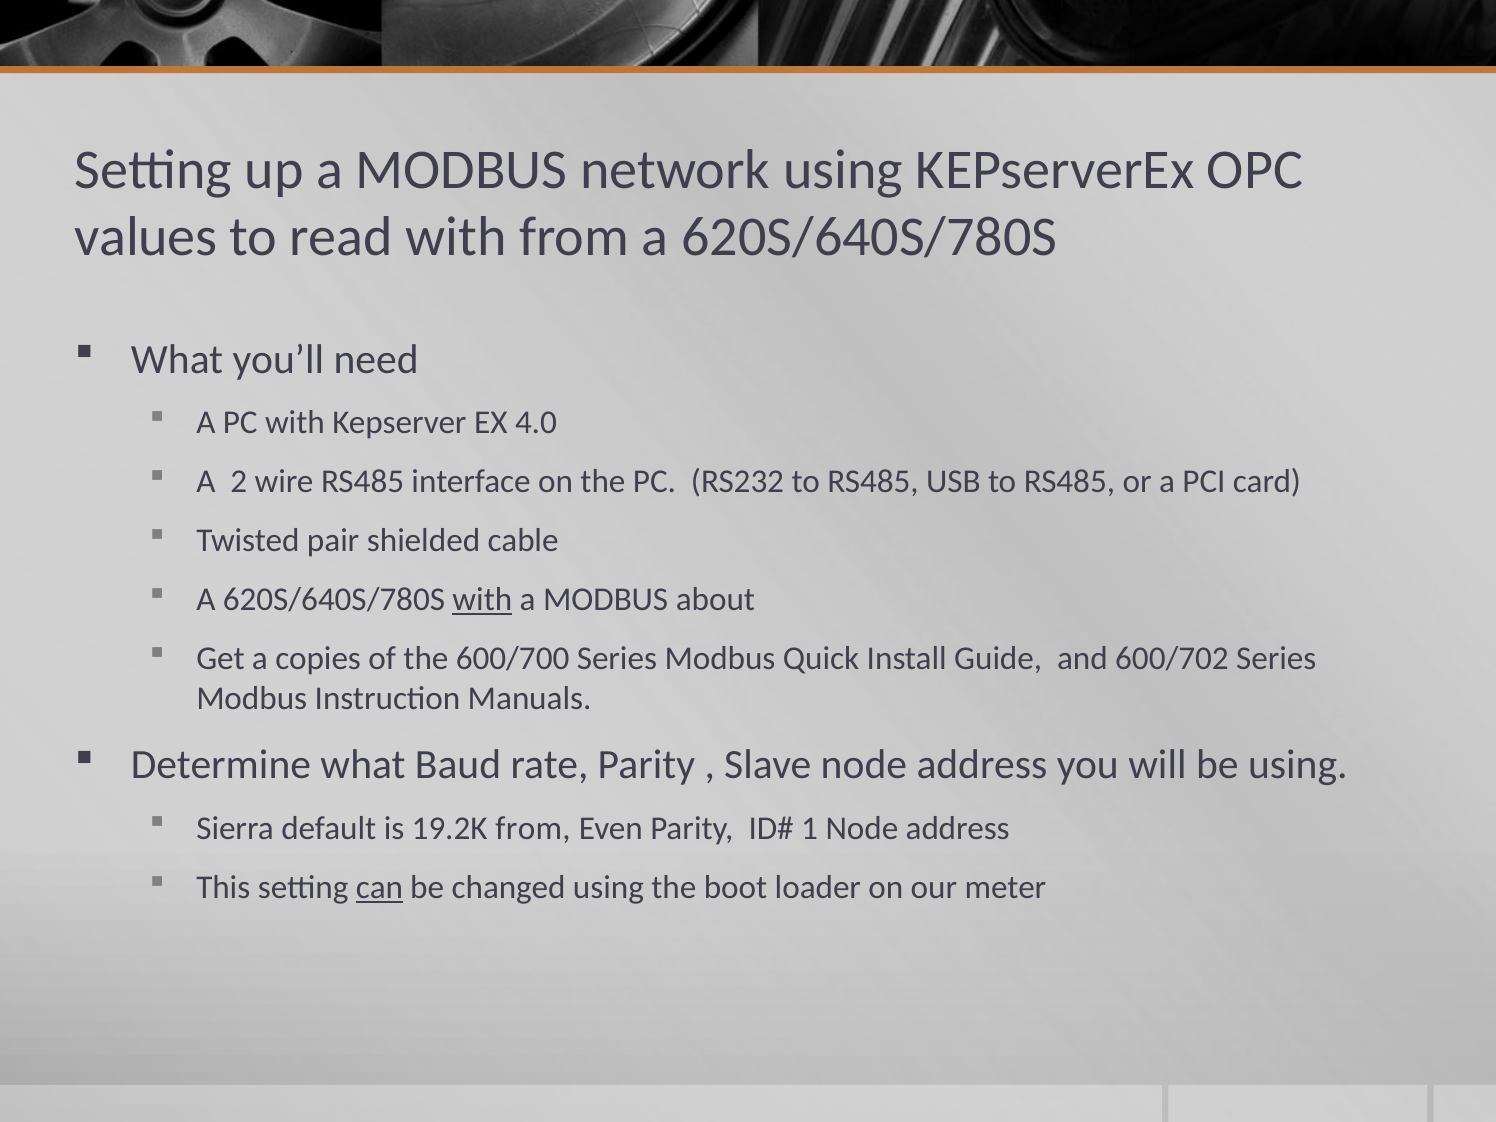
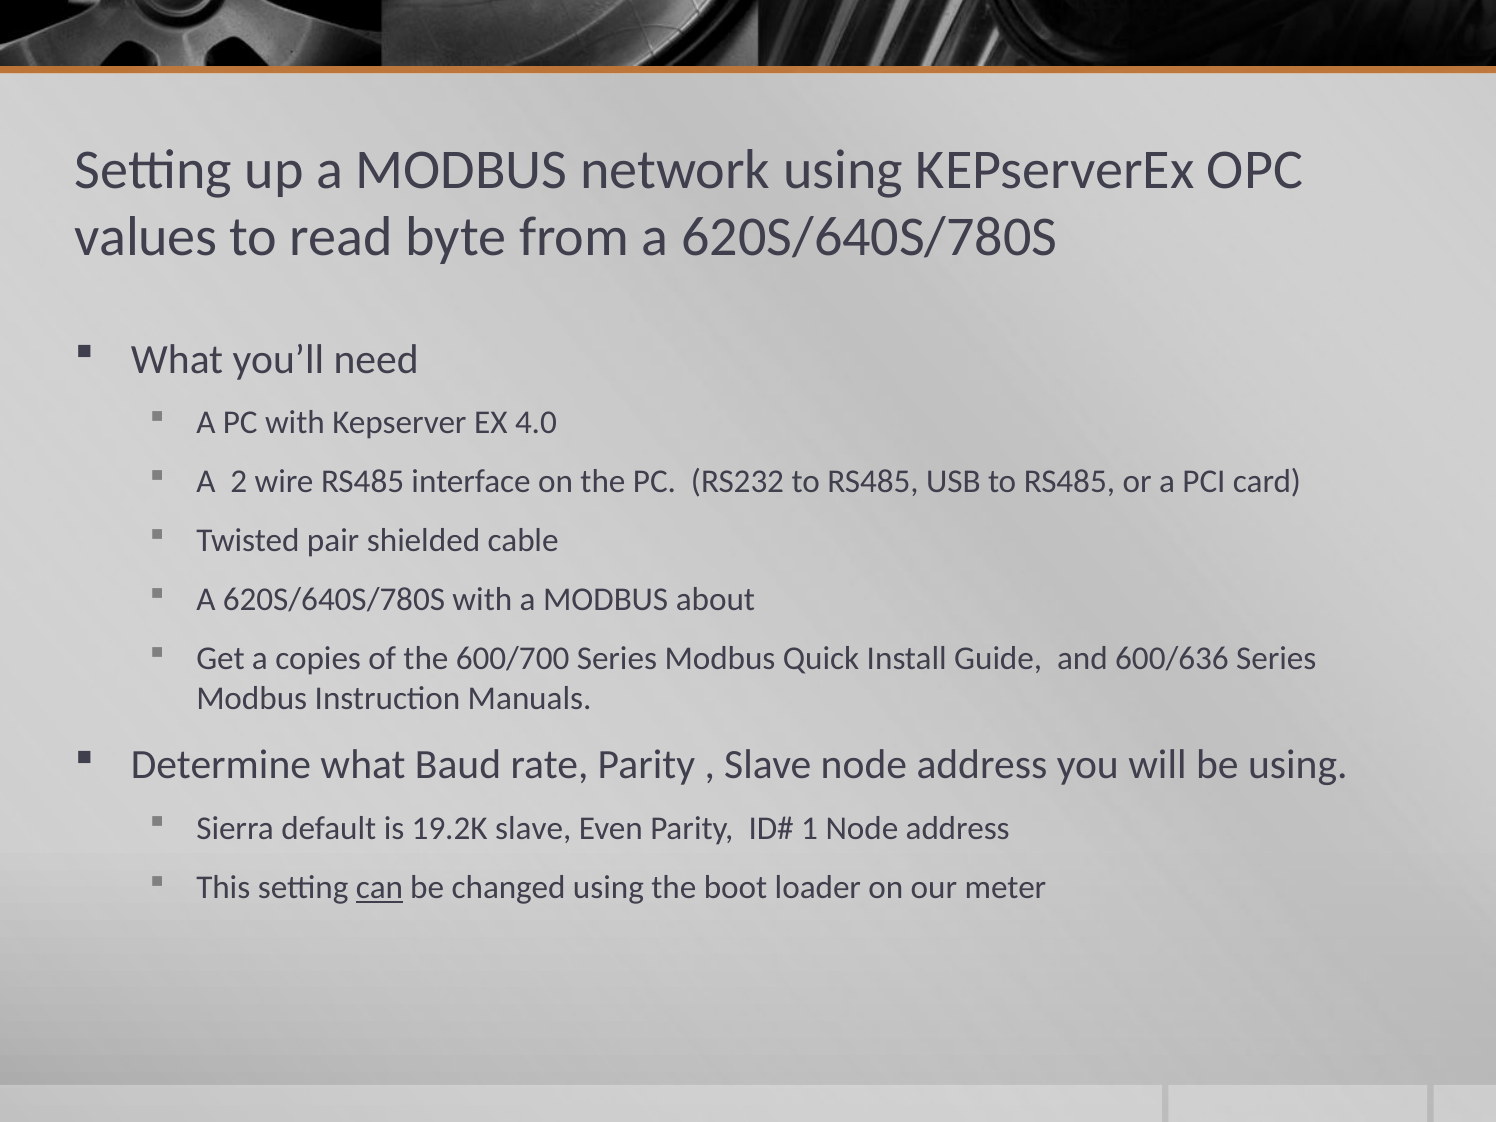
read with: with -> byte (456, 237)
with underline: present -> none (482, 600)
600/702: 600/702 -> 600/636 (1172, 659)
19.2K from: from -> slave (533, 829)
